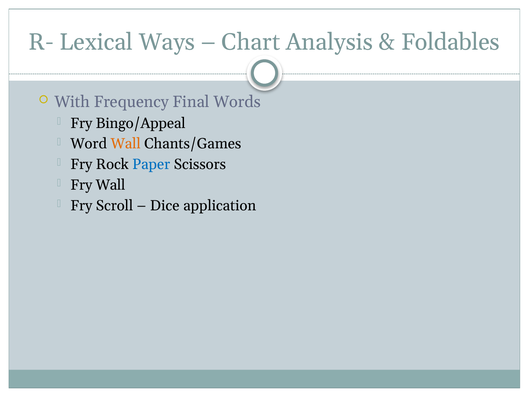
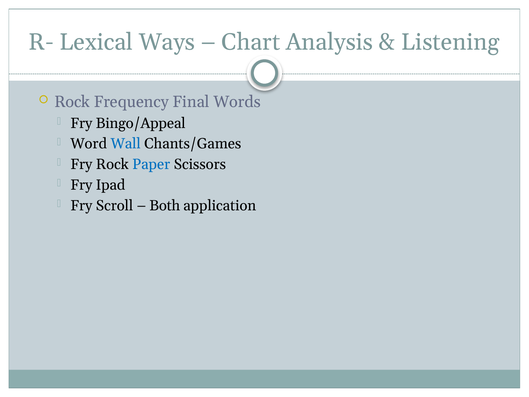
Foldables: Foldables -> Listening (450, 42)
With: With -> Rock (72, 102)
Wall colour: orange -> blue (126, 144)
Fry Wall: Wall -> Ipad (110, 185)
Dice: Dice -> Both (165, 205)
